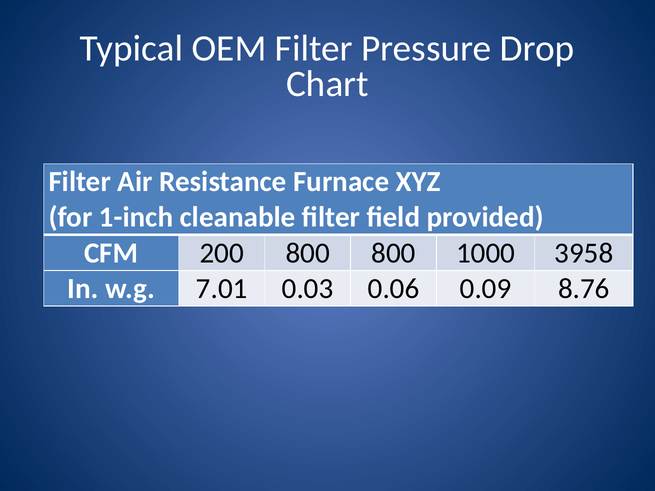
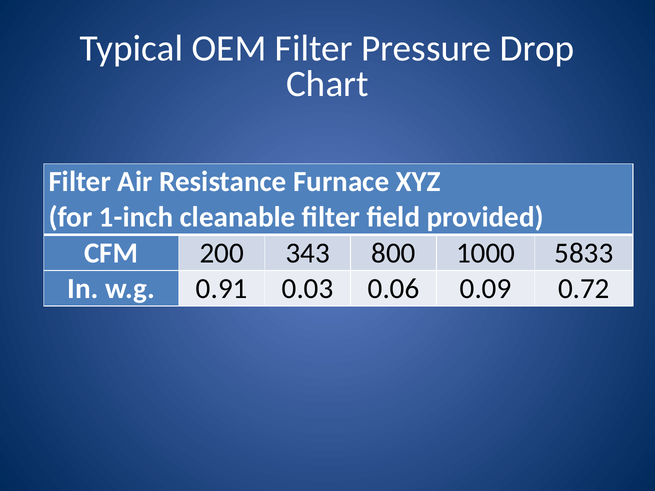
200 800: 800 -> 343 (308, 253)
3958: 3958 -> 5833 (584, 253)
7.01: 7.01 -> 0.91 (222, 289)
8.76: 8.76 -> 0.72 (584, 289)
